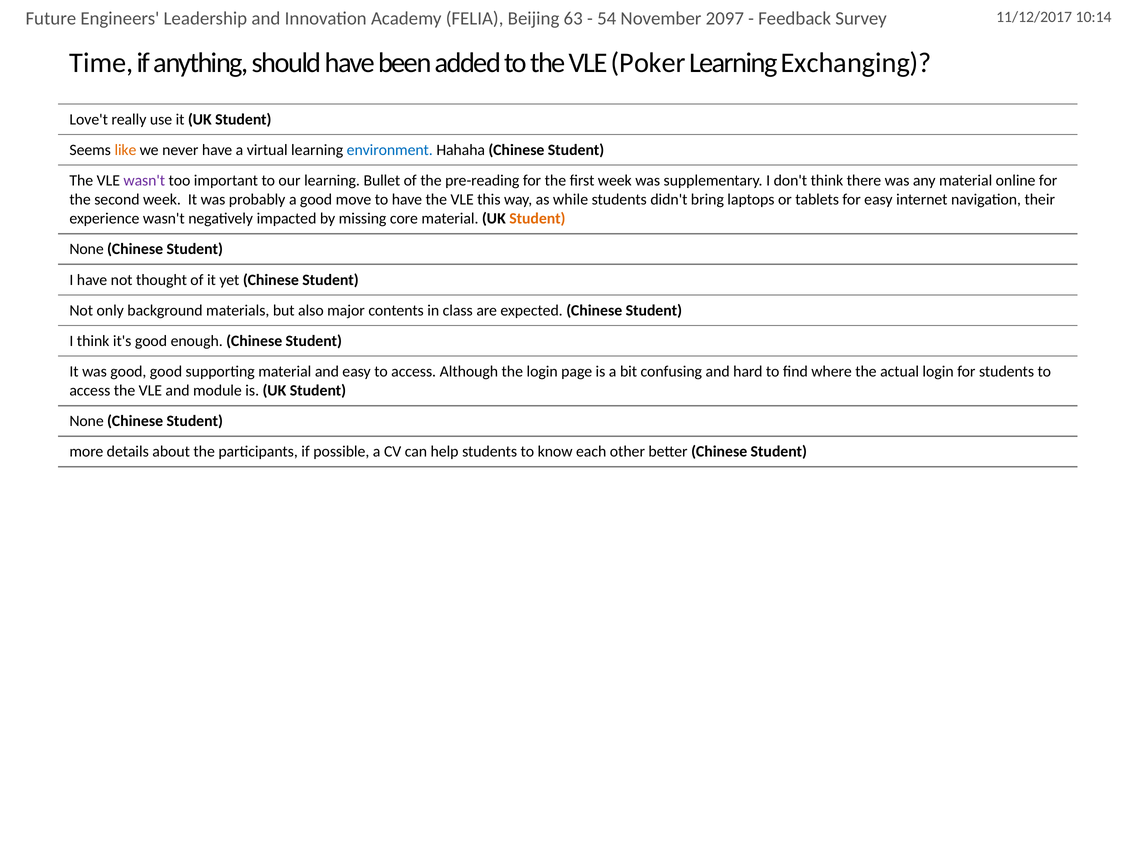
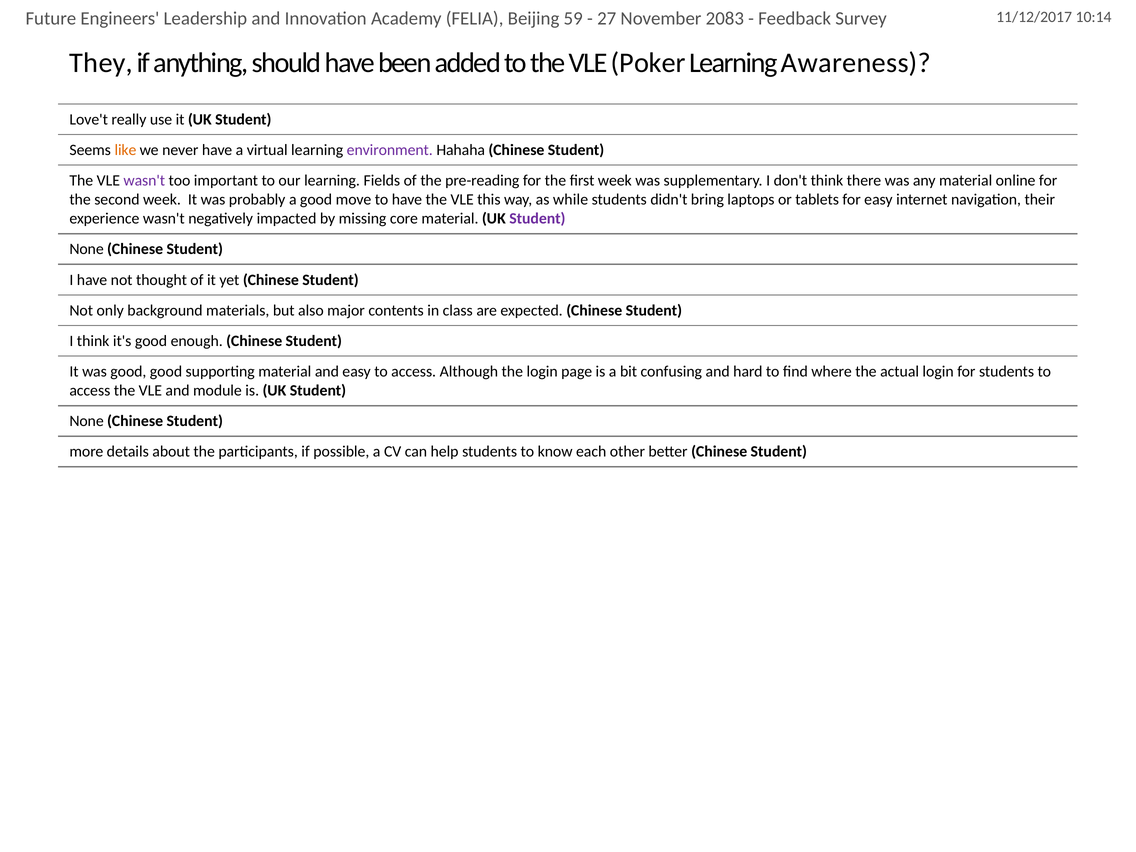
63: 63 -> 59 (573, 19)
54: 54 -> 27 (607, 19)
2097: 2097 -> 2083 (725, 19)
Time: Time -> They (101, 63)
Exchanging: Exchanging -> Awareness (856, 63)
environment colour: blue -> purple (390, 150)
Bullet: Bullet -> Fields (382, 180)
Student colour: orange -> purple (537, 219)
